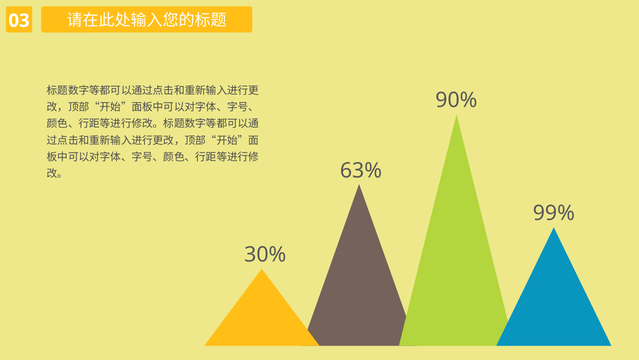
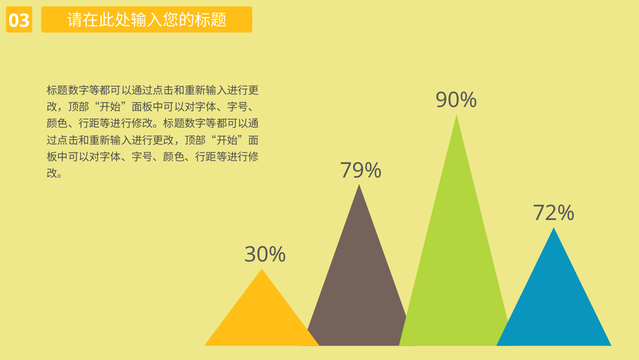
63%: 63% -> 79% (361, 170)
99%: 99% -> 72% (554, 213)
